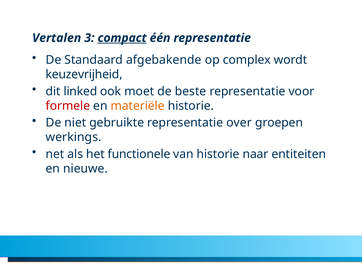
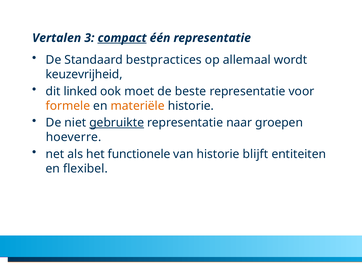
afgebakende: afgebakende -> bestpractices (164, 60)
complex: complex -> allemaal (247, 60)
formele colour: red -> orange (68, 106)
gebruikte underline: none -> present (117, 123)
over: over -> naar (239, 123)
werkings: werkings -> hoeverre (74, 137)
naar: naar -> blijft (255, 154)
nieuwe: nieuwe -> flexibel (85, 168)
